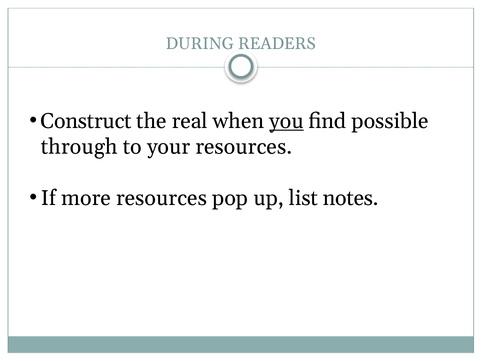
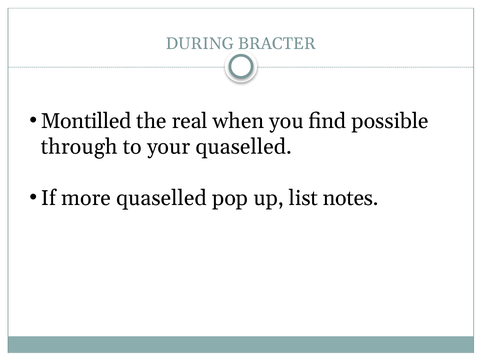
READERS: READERS -> BRACTER (277, 44)
Construct: Construct -> Montilled (86, 121)
you underline: present -> none (286, 121)
your resources: resources -> quaselled (244, 147)
more resources: resources -> quaselled (161, 198)
